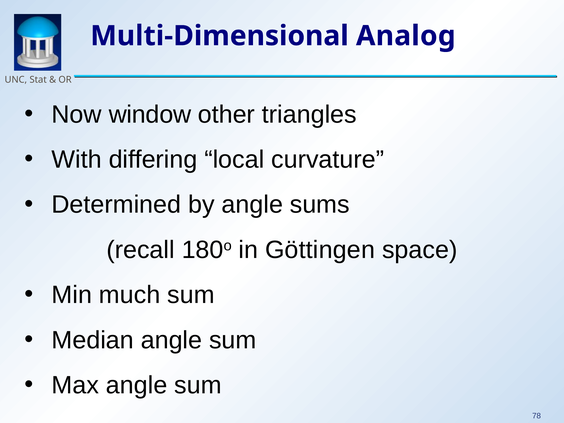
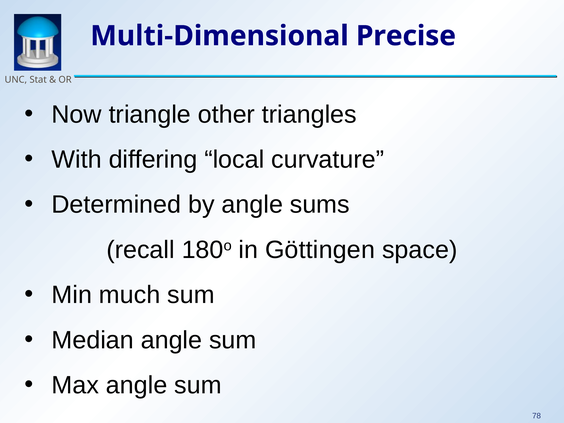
Analog: Analog -> Precise (406, 36)
window: window -> triangle (150, 114)
